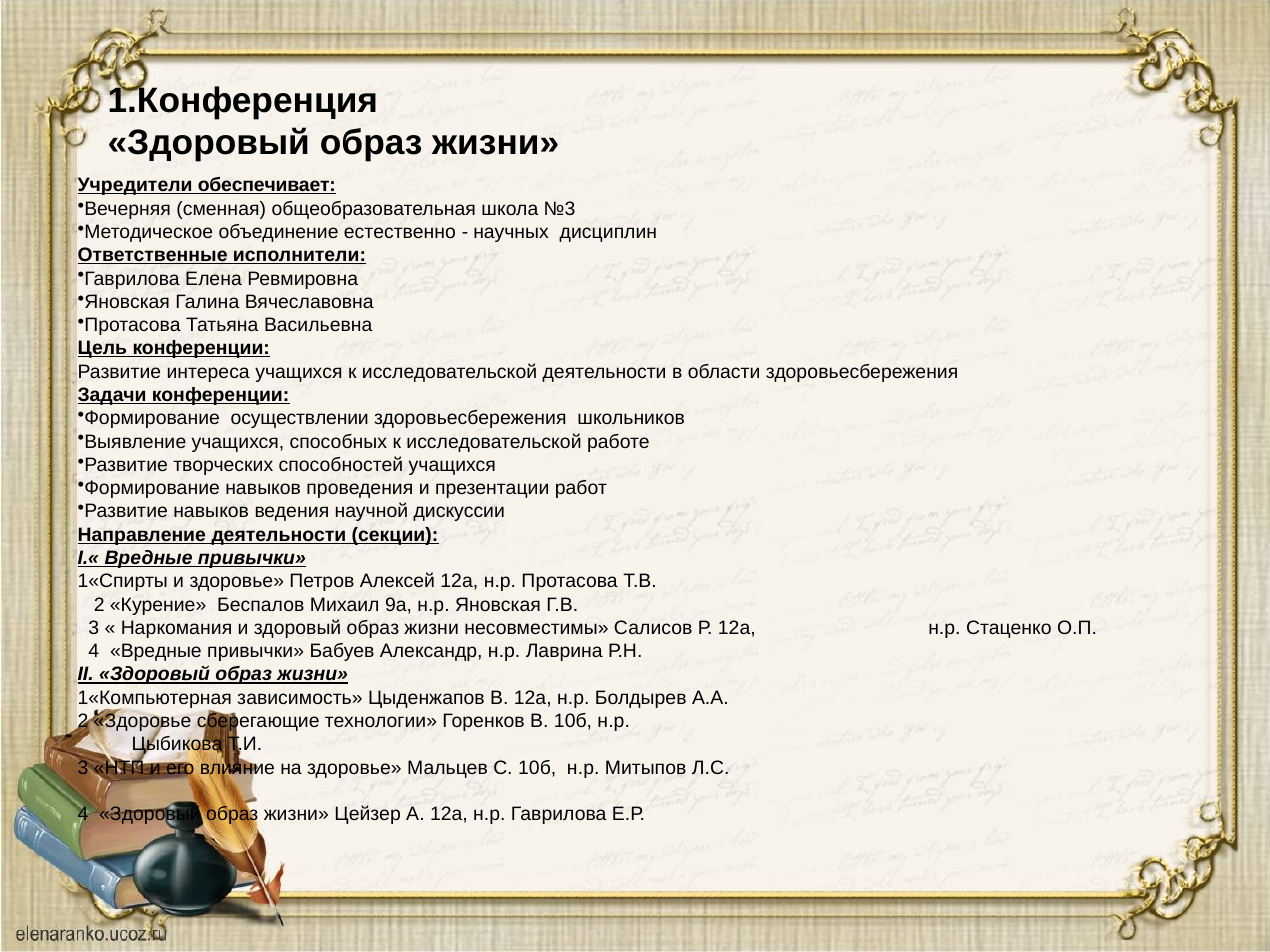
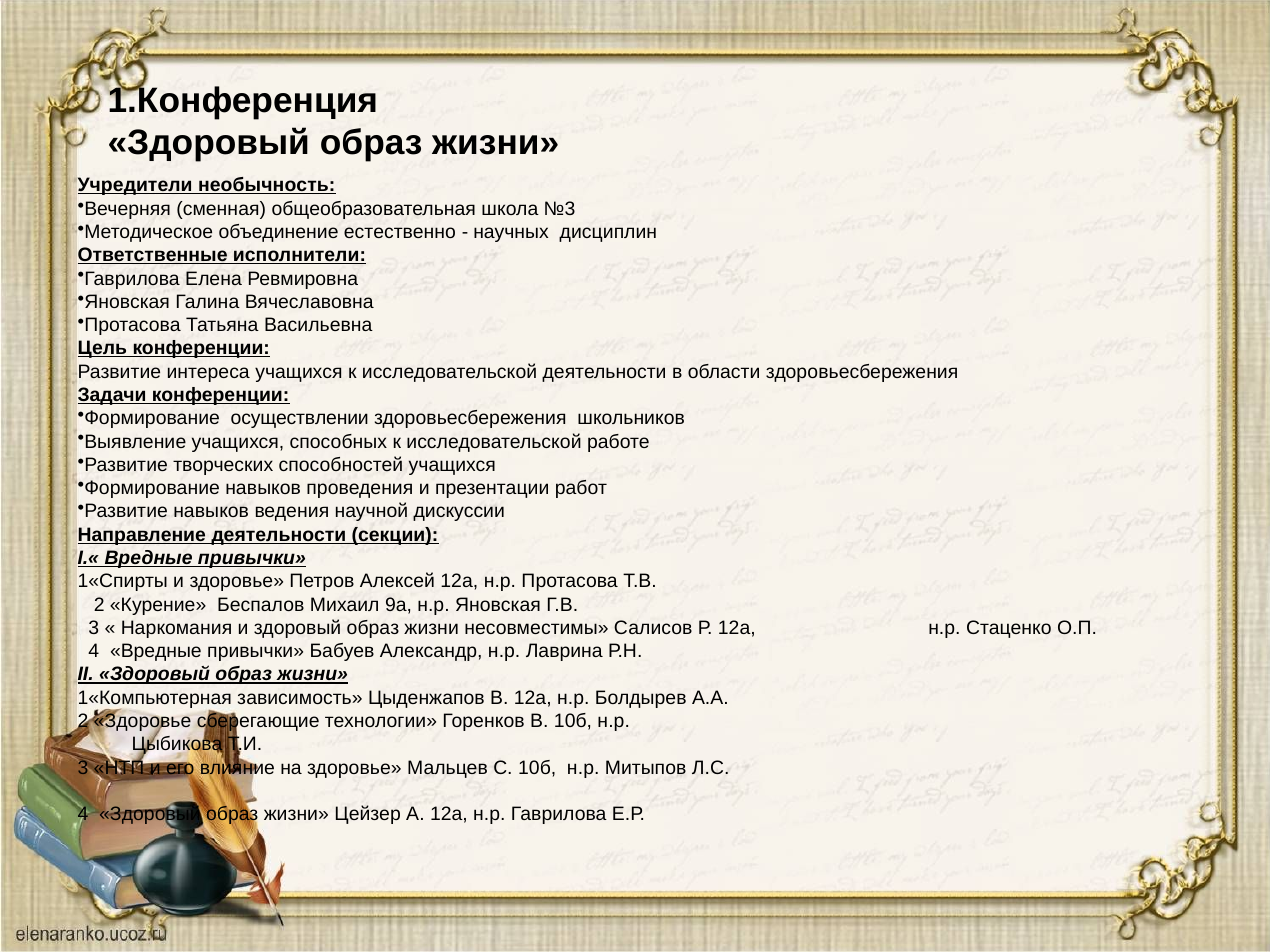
обеспечивает: обеспечивает -> необычность (267, 186)
